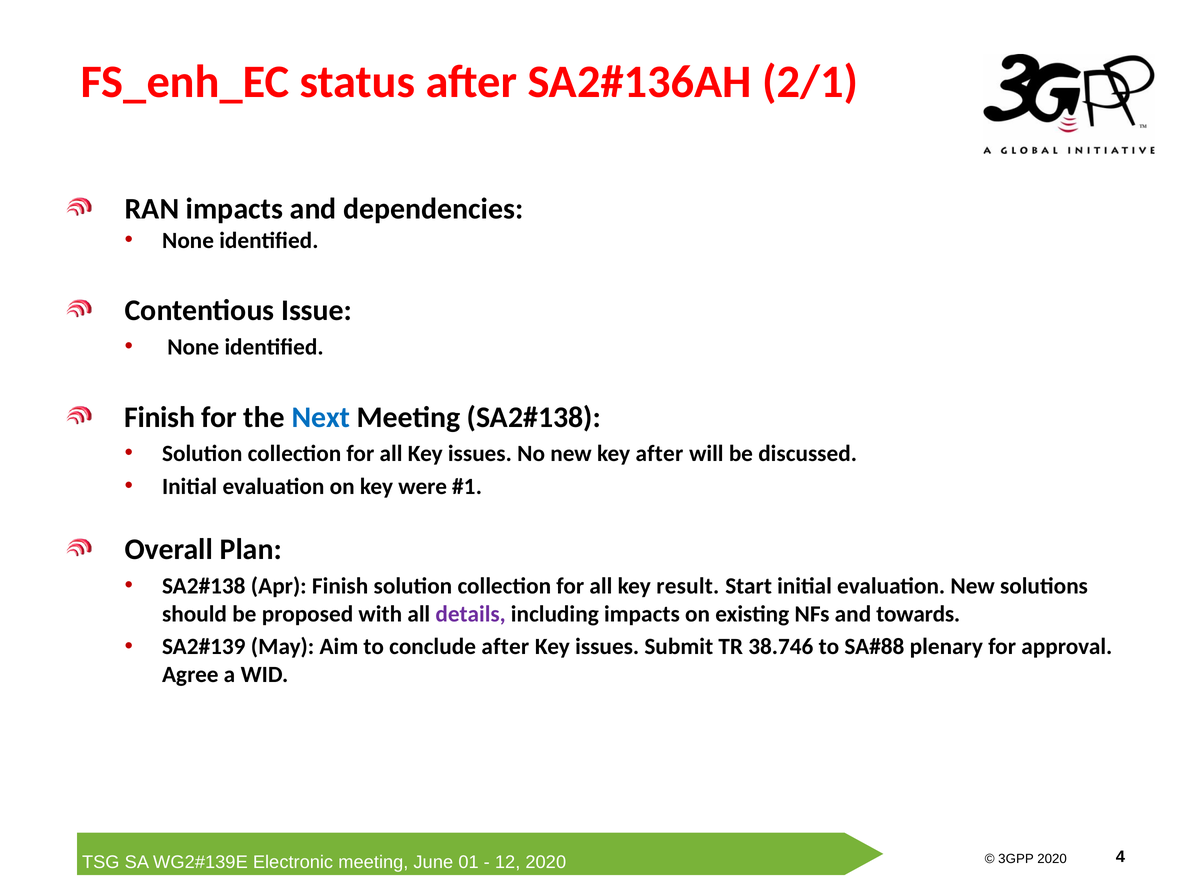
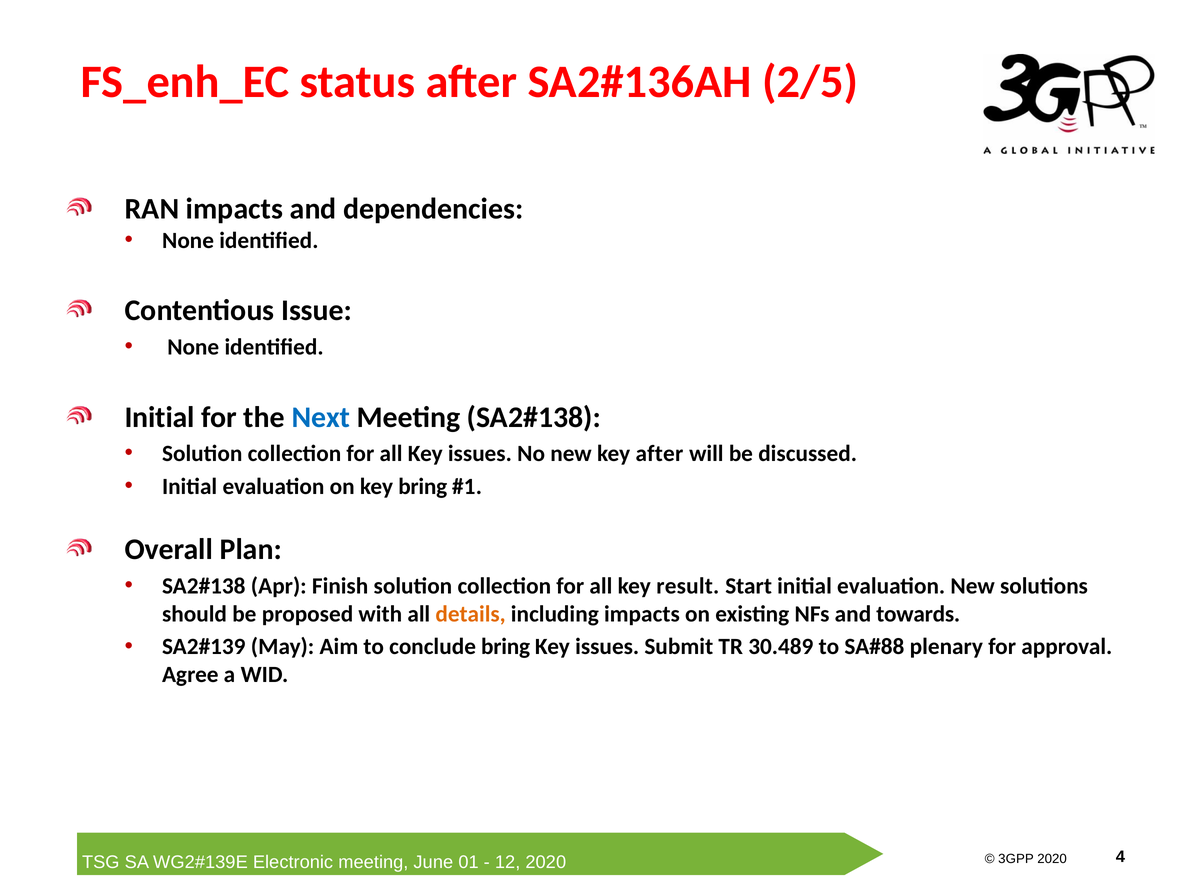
2/1: 2/1 -> 2/5 (810, 82)
Finish: Finish -> Initial (160, 417)
key were: were -> bring (423, 487)
details colour: purple -> orange (471, 614)
conclude after: after -> bring (506, 647)
38.746: 38.746 -> 30.489 (781, 647)
